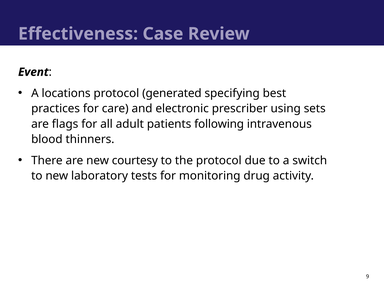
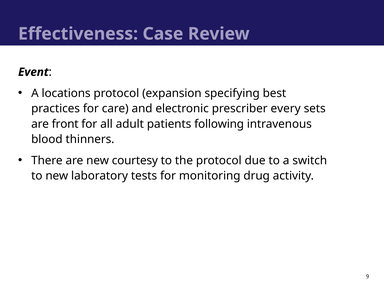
generated: generated -> expansion (172, 93)
using: using -> every (286, 109)
flags: flags -> front (65, 124)
